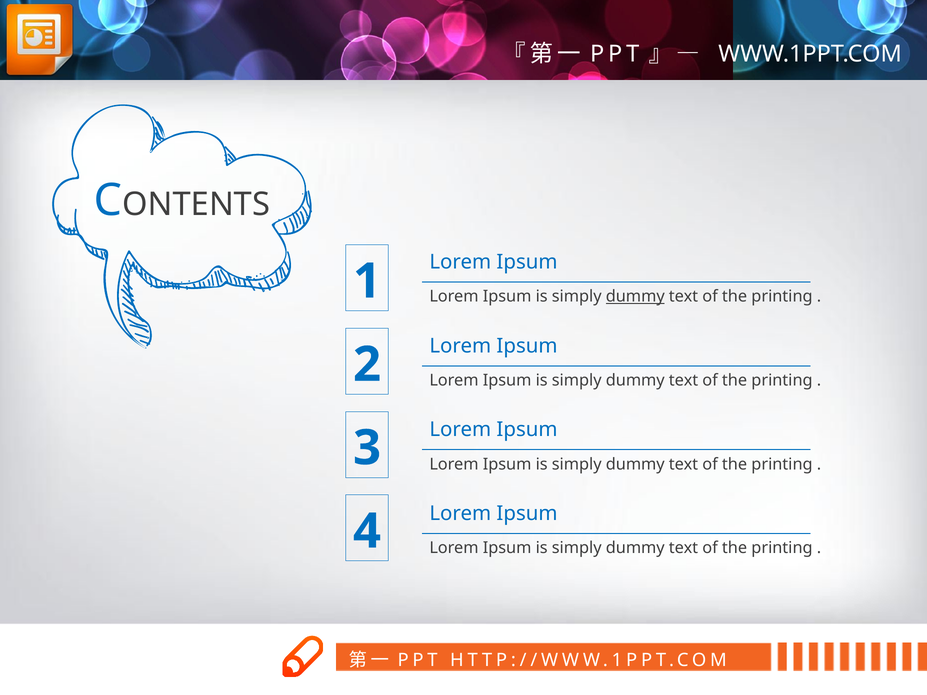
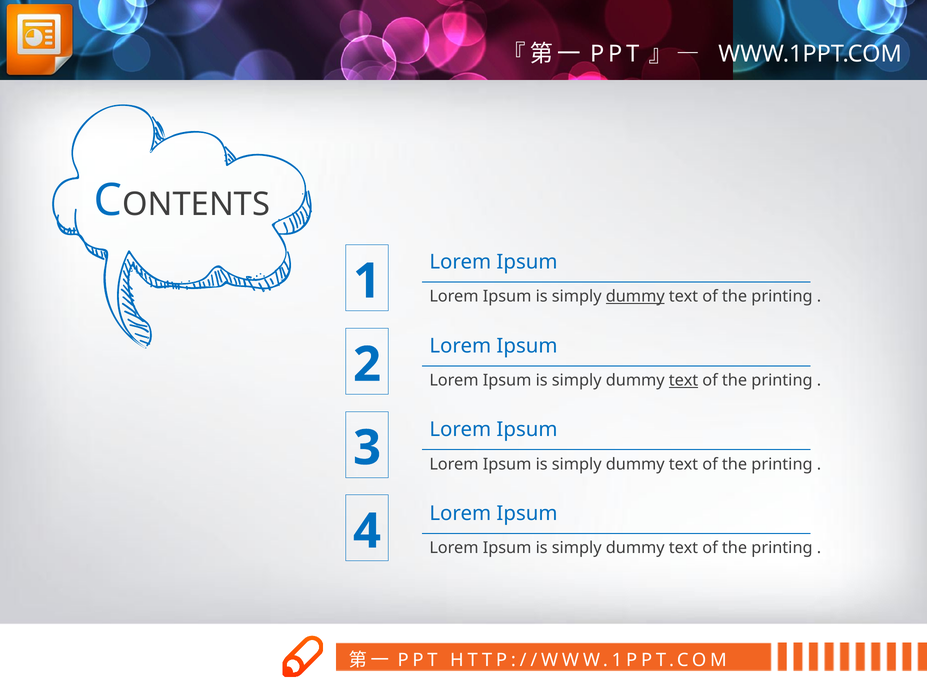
text underline: none -> present (684, 380)
